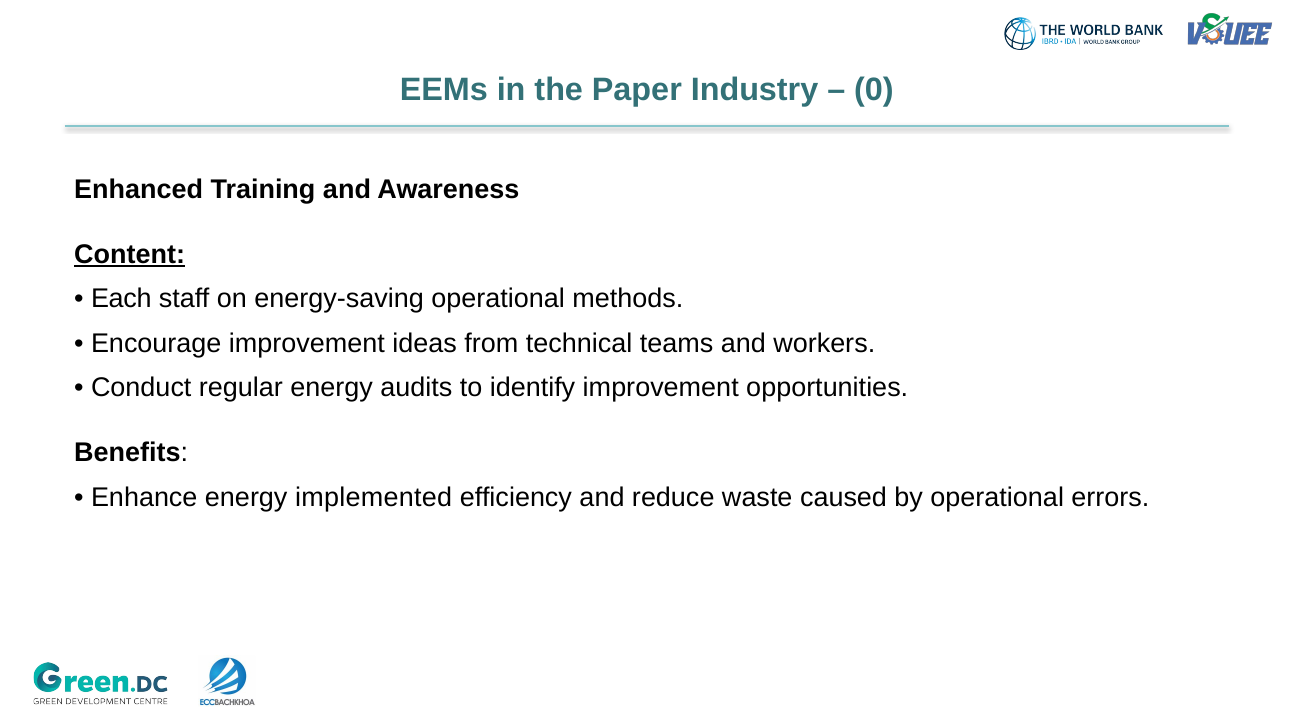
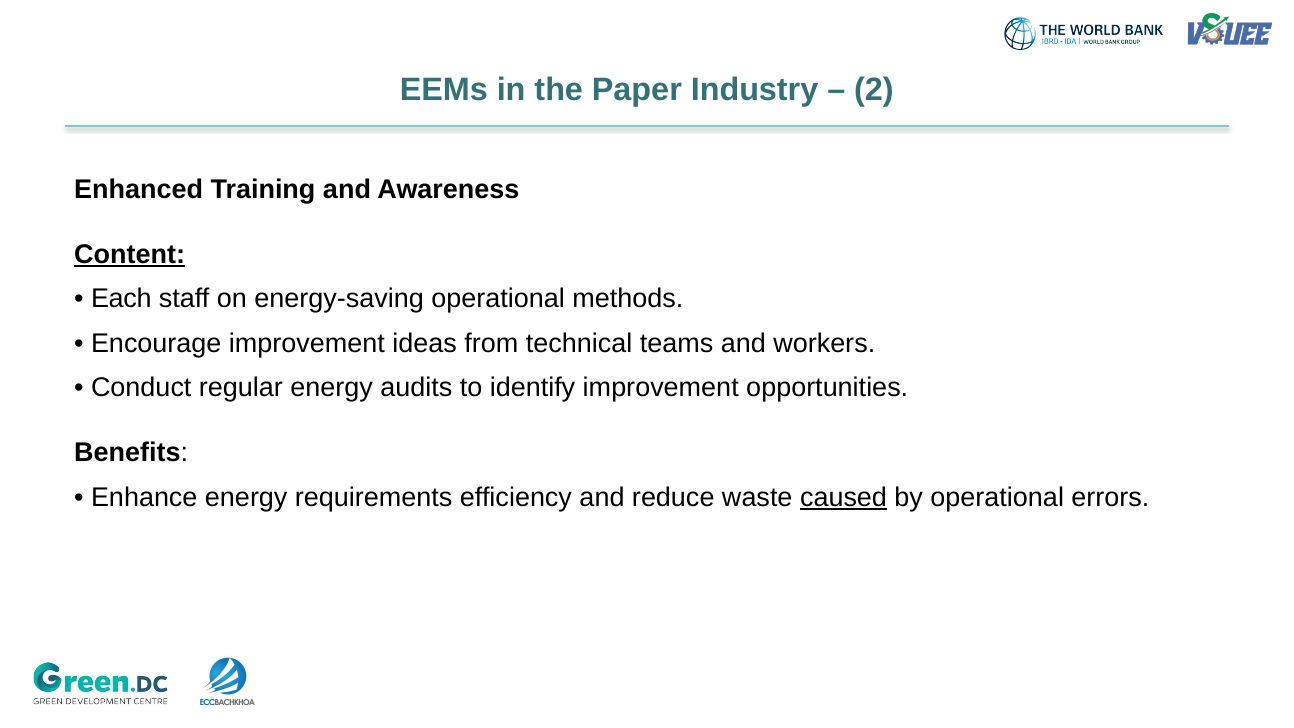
0: 0 -> 2 (874, 90)
implemented: implemented -> requirements (374, 497)
caused underline: none -> present (844, 497)
